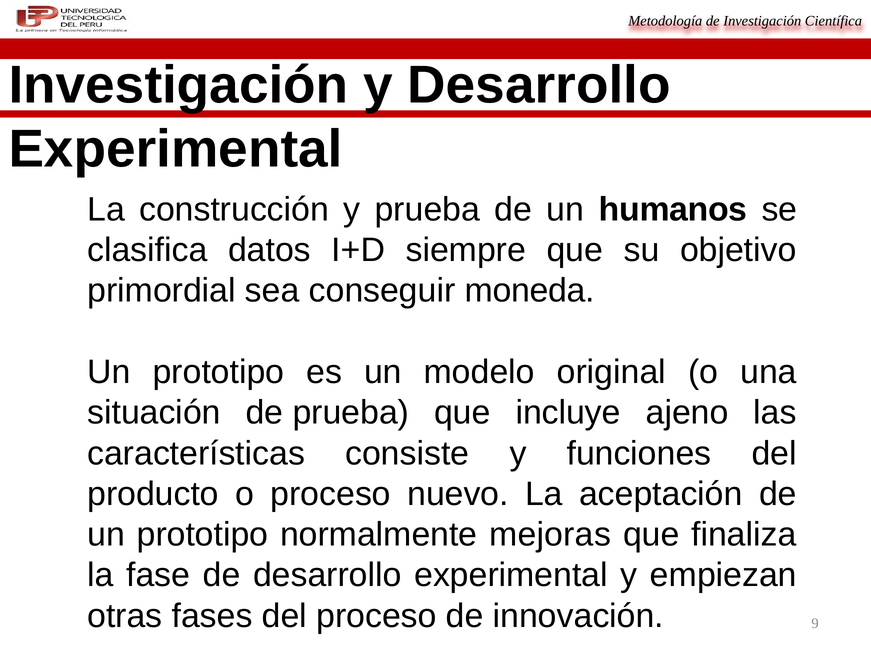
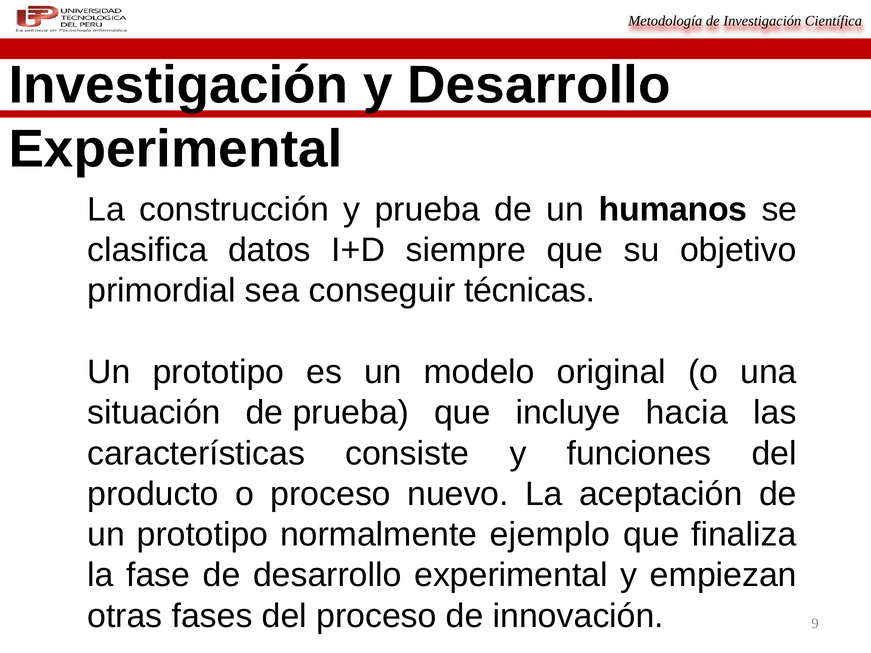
moneda: moneda -> técnicas (530, 291)
ajeno: ajeno -> hacia (687, 413)
mejoras: mejoras -> ejemplo (550, 535)
